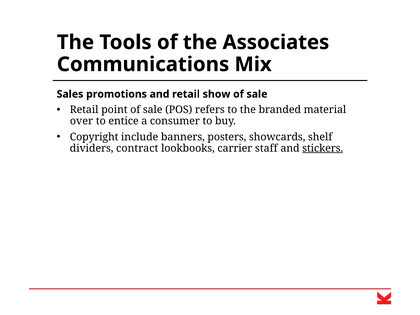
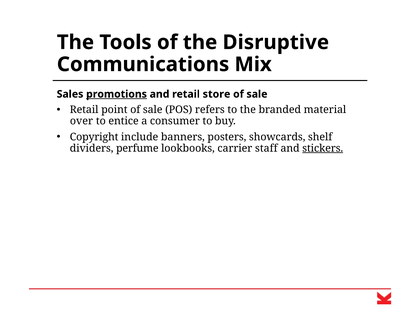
Associates: Associates -> Disruptive (276, 42)
promotions underline: none -> present (117, 94)
show: show -> store (217, 94)
contract: contract -> perfume (137, 148)
